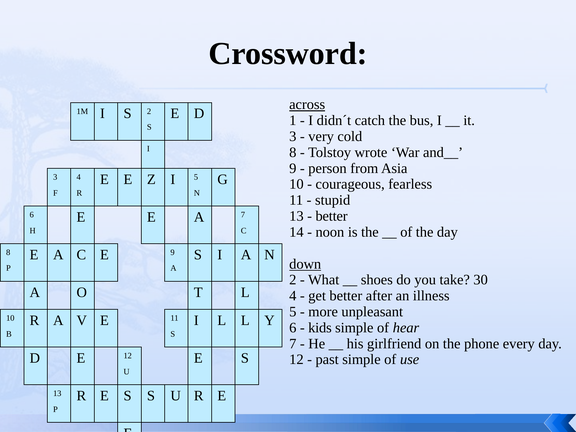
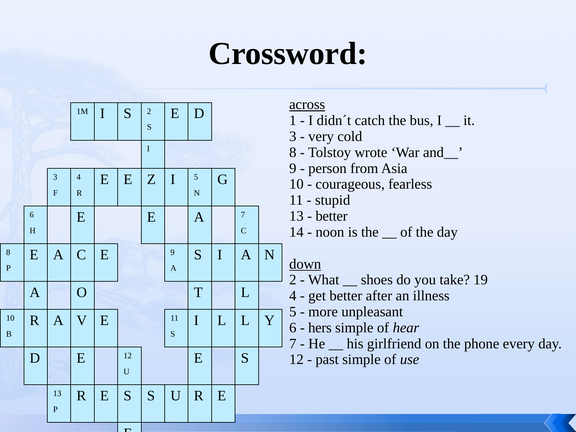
30: 30 -> 19 (481, 280)
kids: kids -> hers (320, 328)
